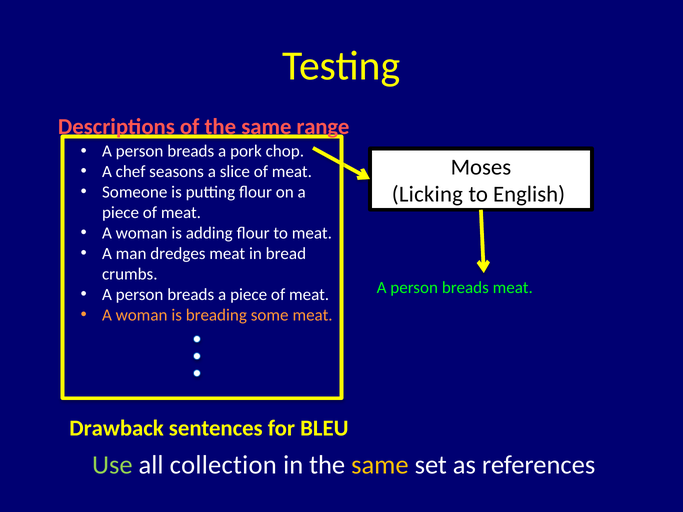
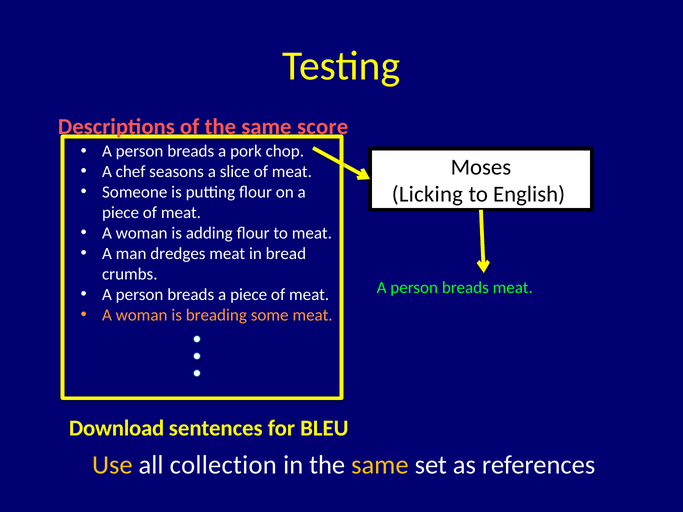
range: range -> score (323, 127)
Drawback: Drawback -> Download (117, 428)
Use colour: light green -> yellow (112, 465)
